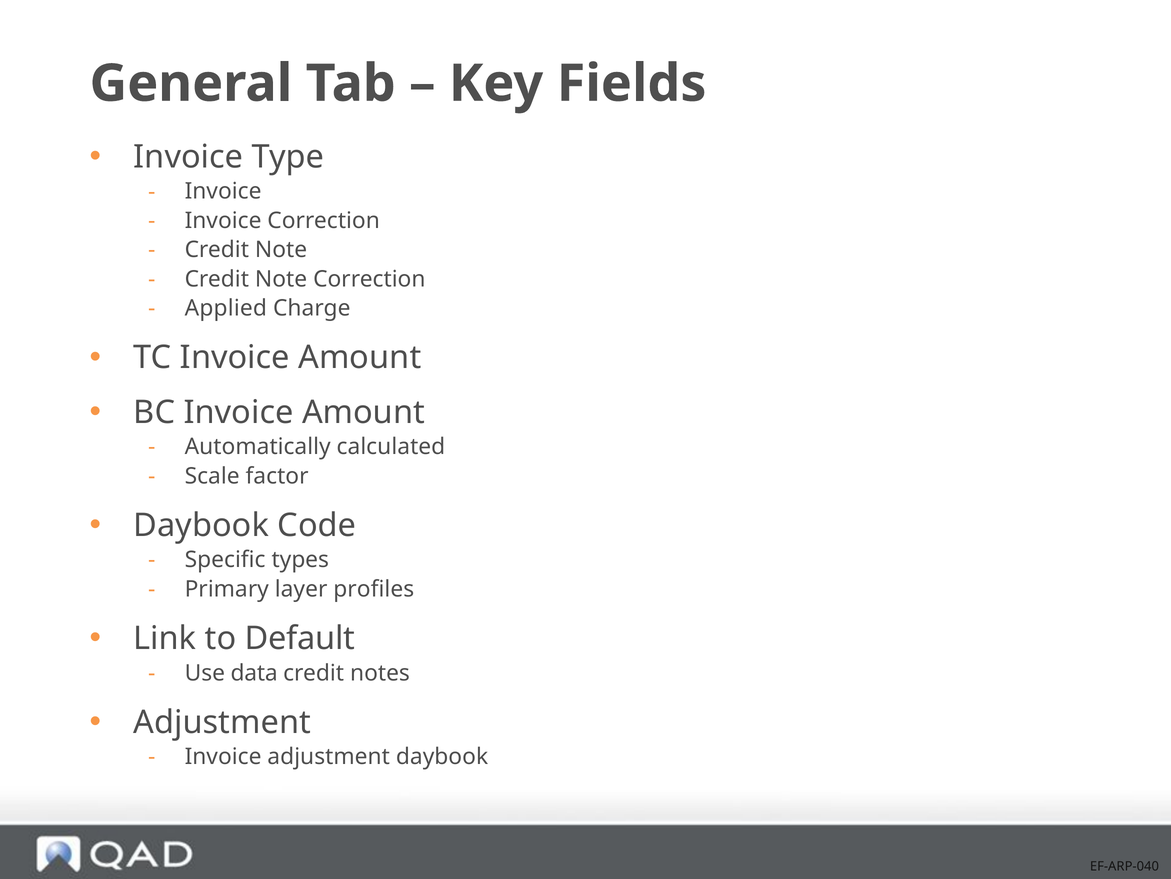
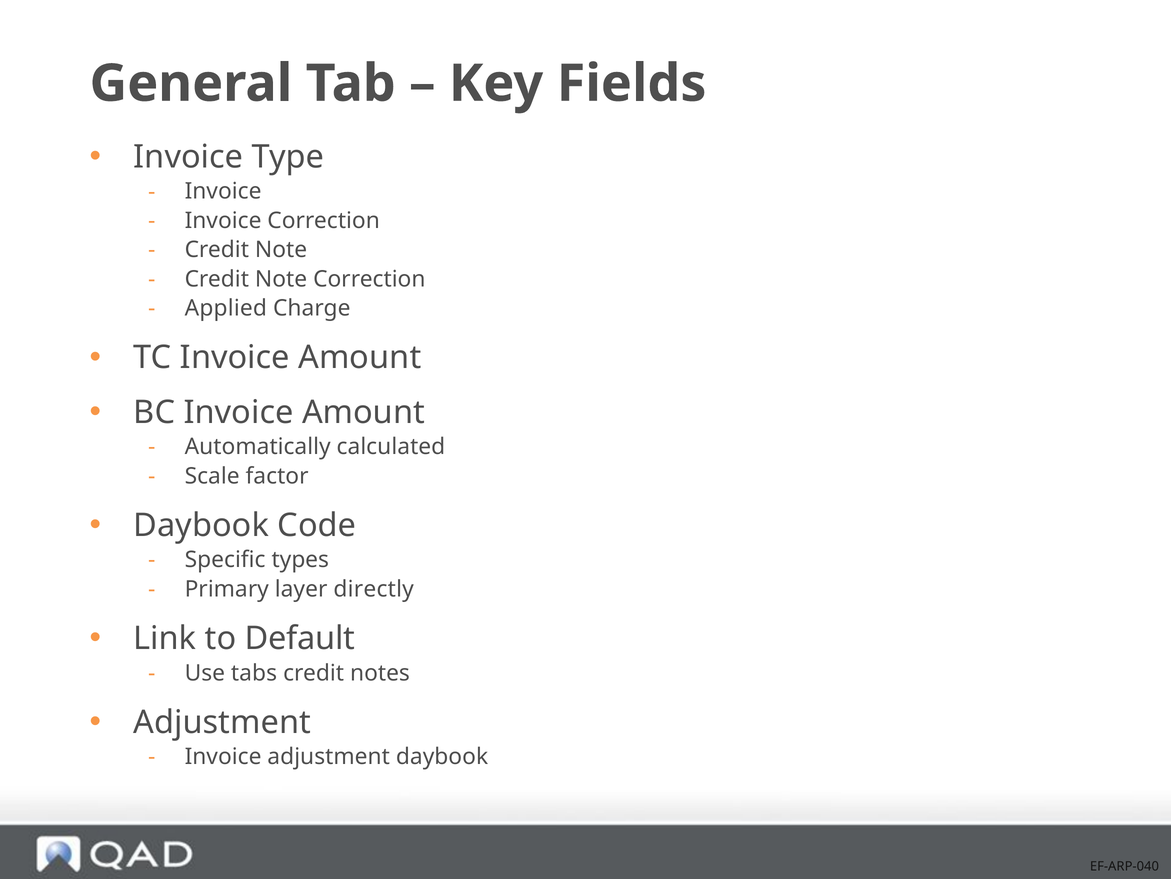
profiles: profiles -> directly (374, 589)
data: data -> tabs (254, 672)
